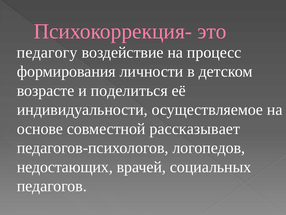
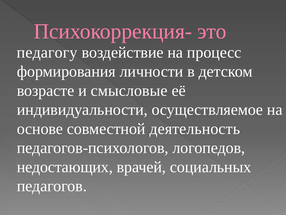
поделиться: поделиться -> смысловые (129, 90)
рассказывает: рассказывает -> деятельность (195, 128)
